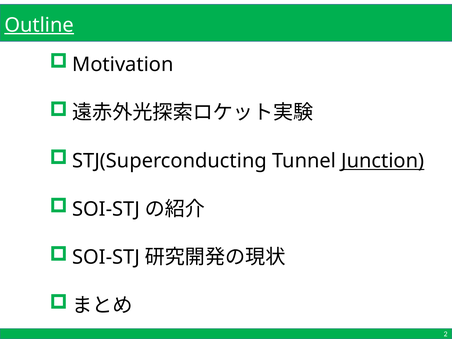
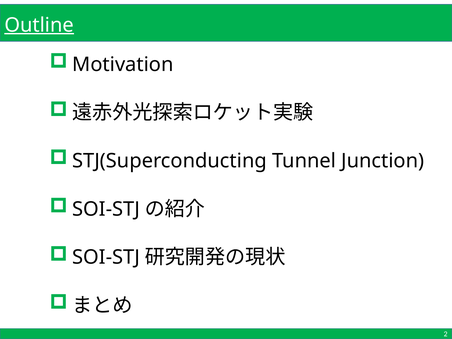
Junction underline: present -> none (383, 161)
